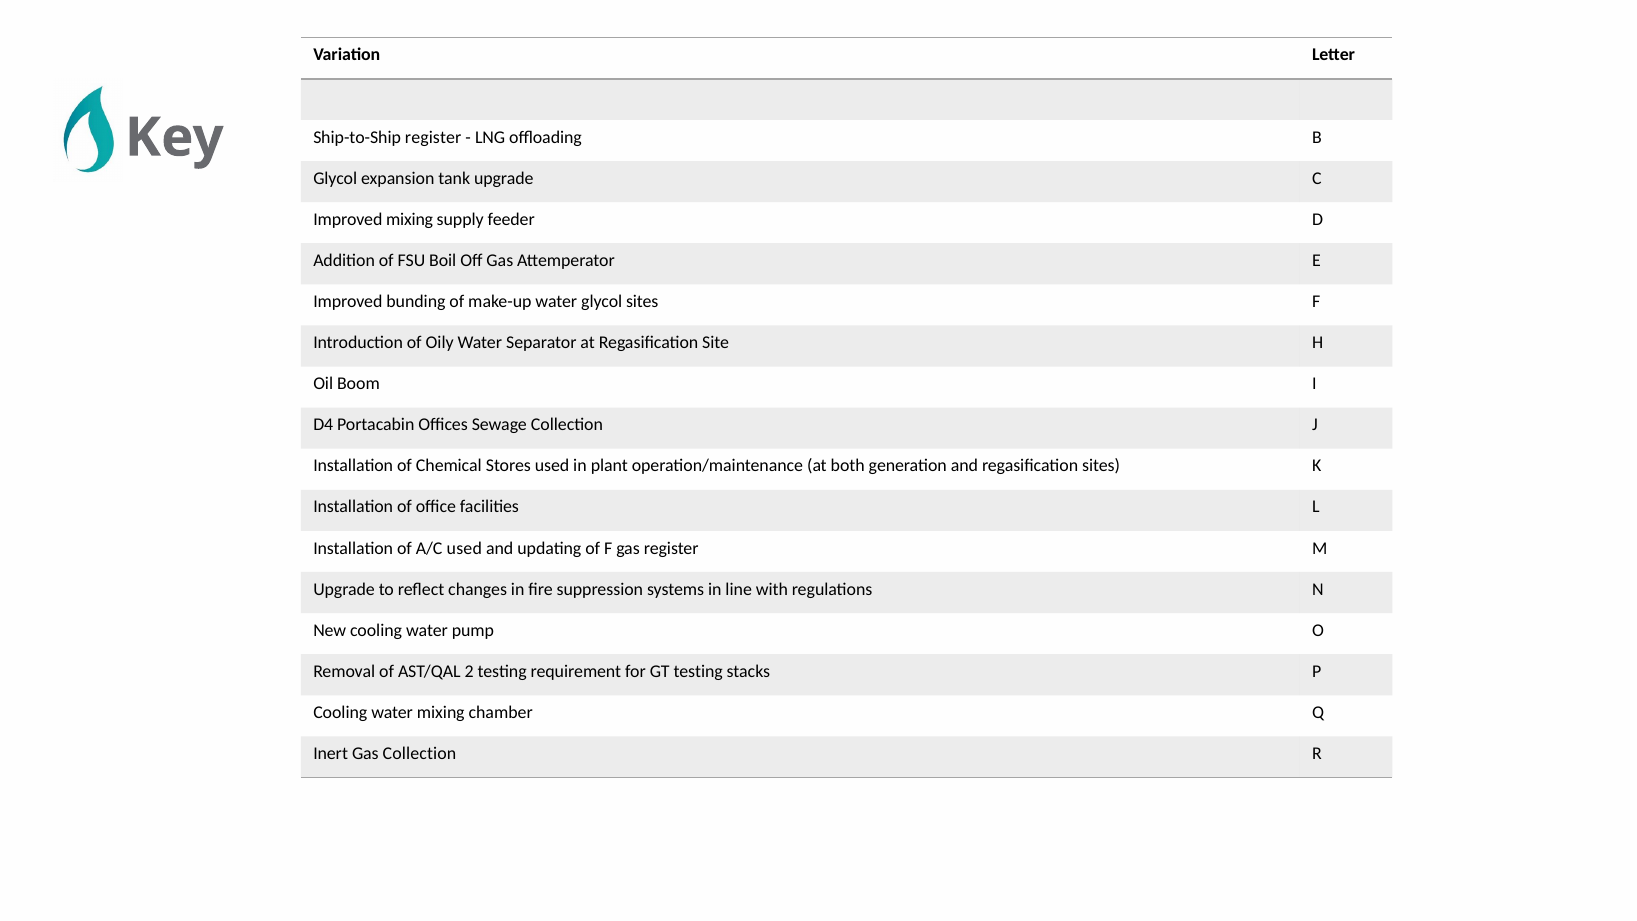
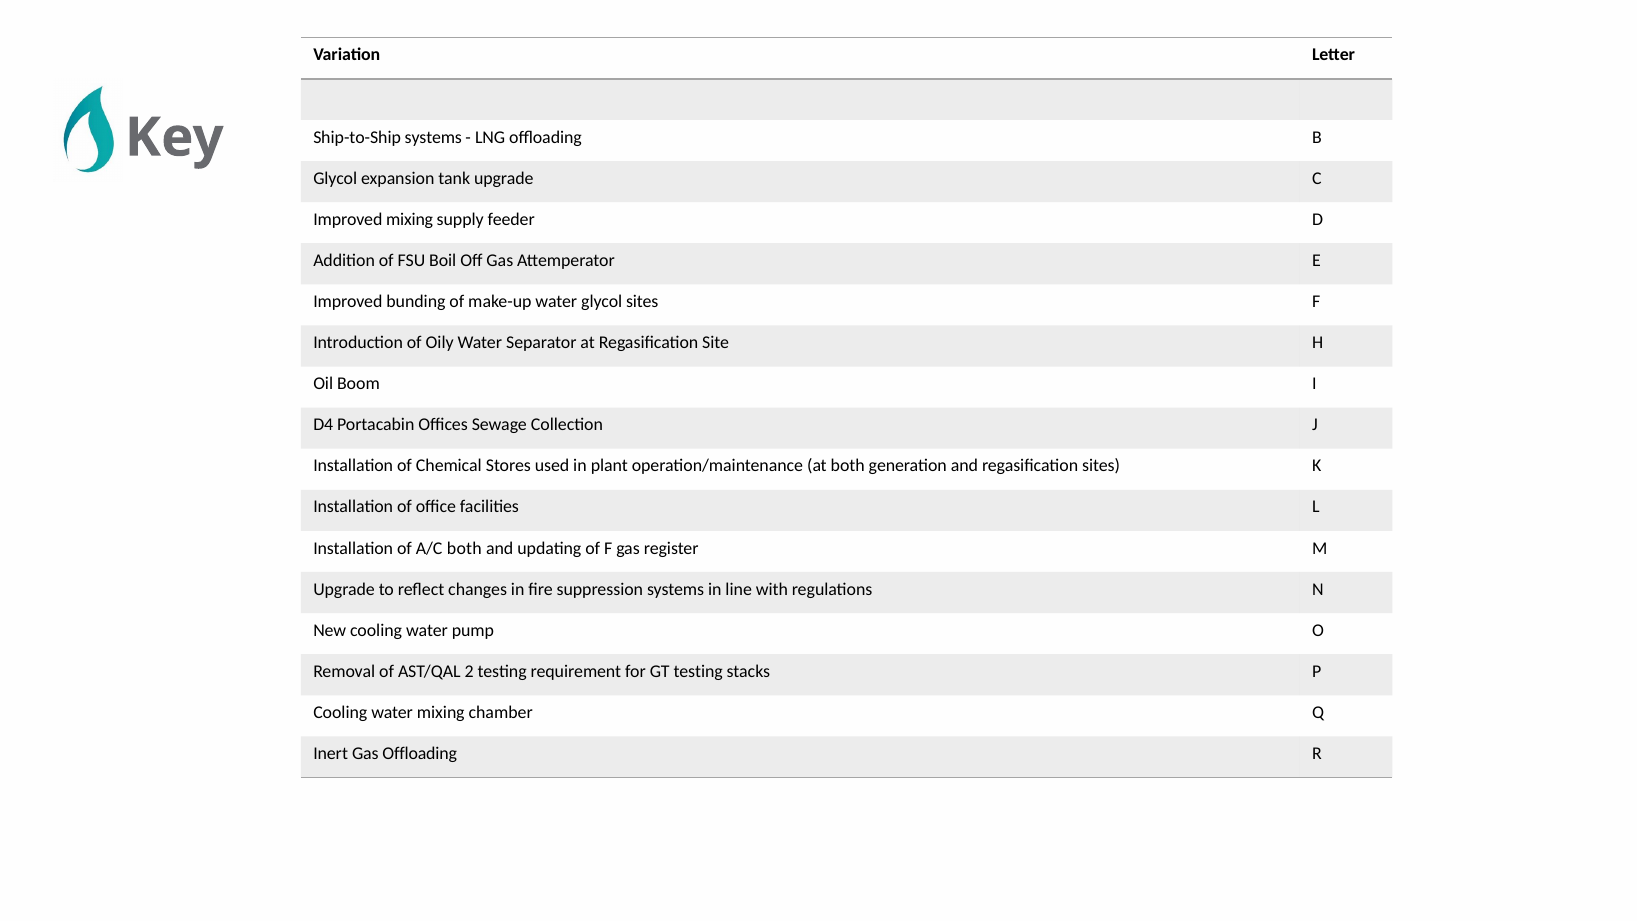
Ship-to-Ship register: register -> systems (433, 137)
A/C used: used -> both (464, 548)
Gas Collection: Collection -> Offloading (420, 753)
